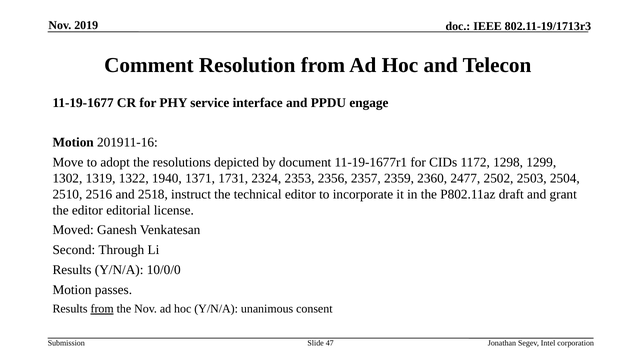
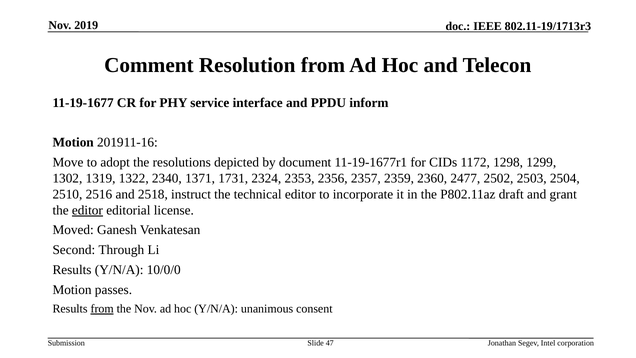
engage: engage -> inform (369, 103)
1940: 1940 -> 2340 (167, 178)
editor underline: none -> present (87, 210)
